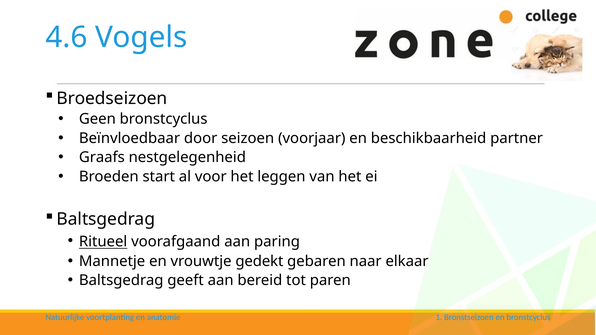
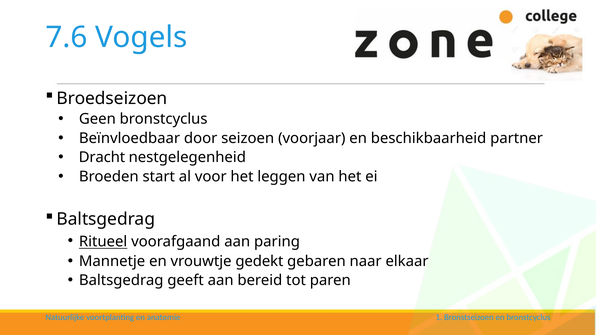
4.6: 4.6 -> 7.6 (66, 37)
Graafs: Graafs -> Dracht (102, 157)
